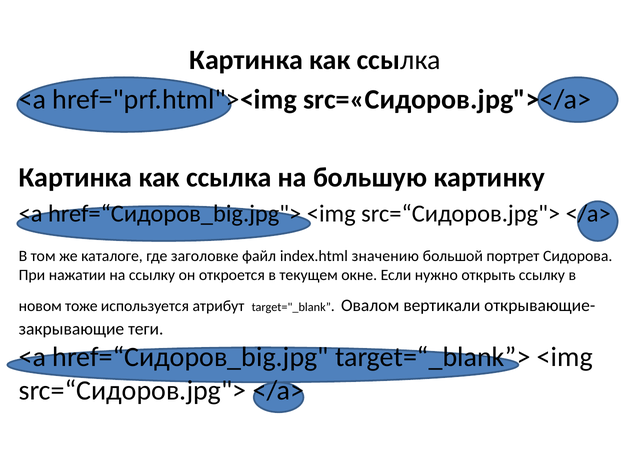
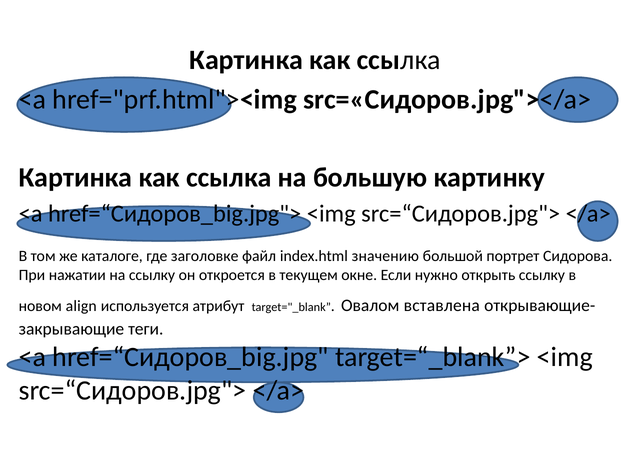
тоже: тоже -> align (81, 307)
вертикали: вертикали -> вставлена (442, 306)
